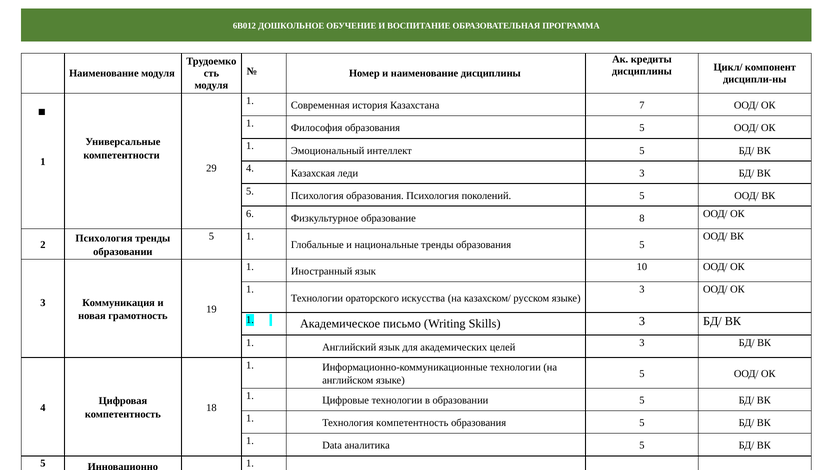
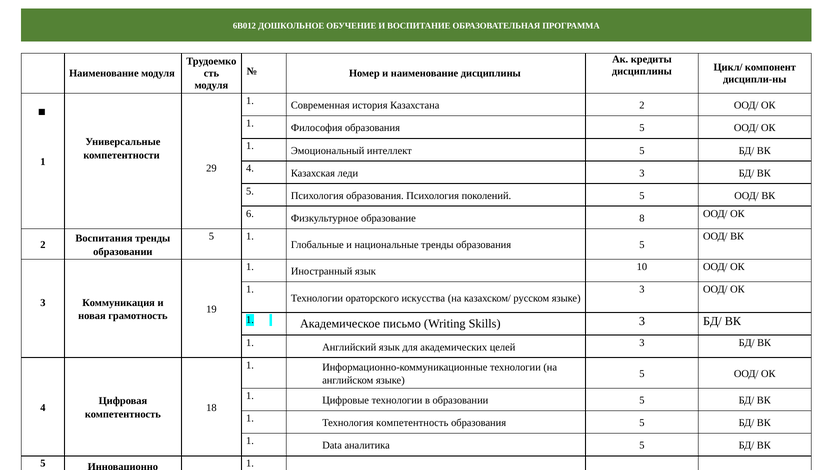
Казахстана 7: 7 -> 2 (642, 105)
Психология: Психология -> Воспитания (104, 238)
